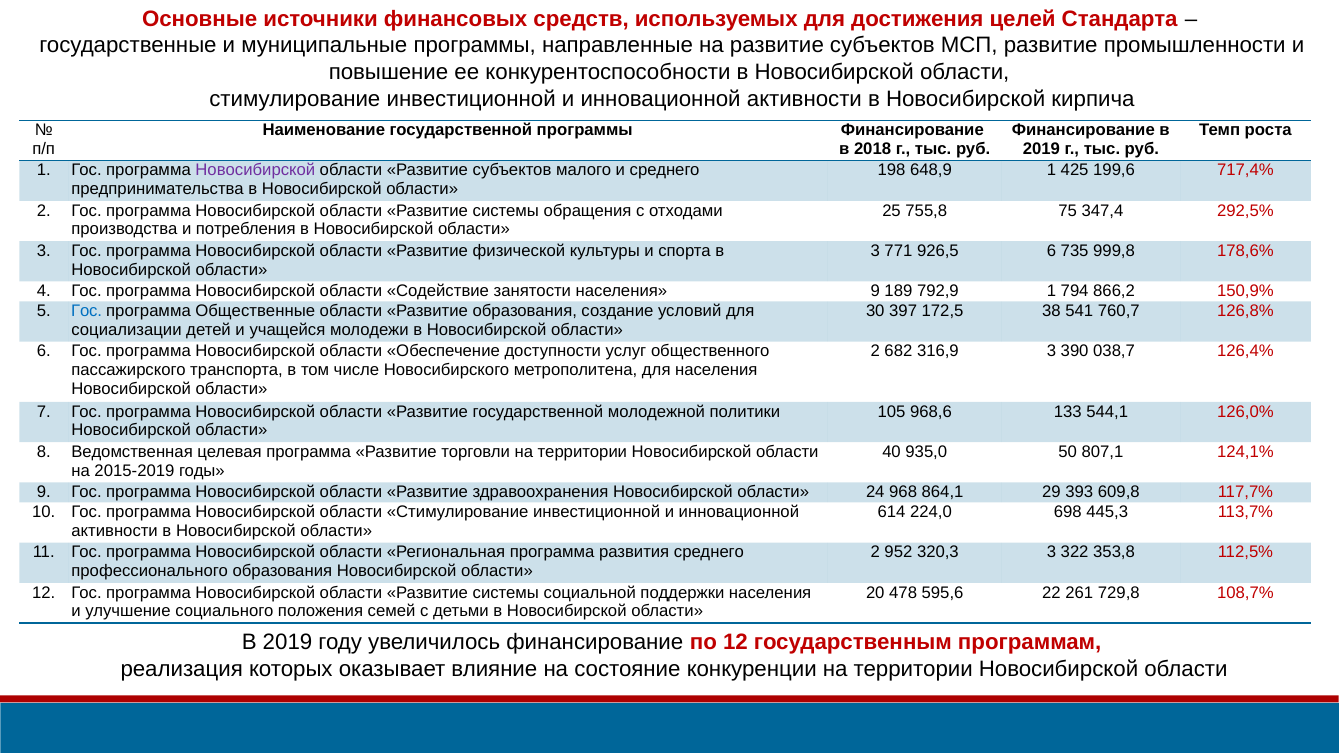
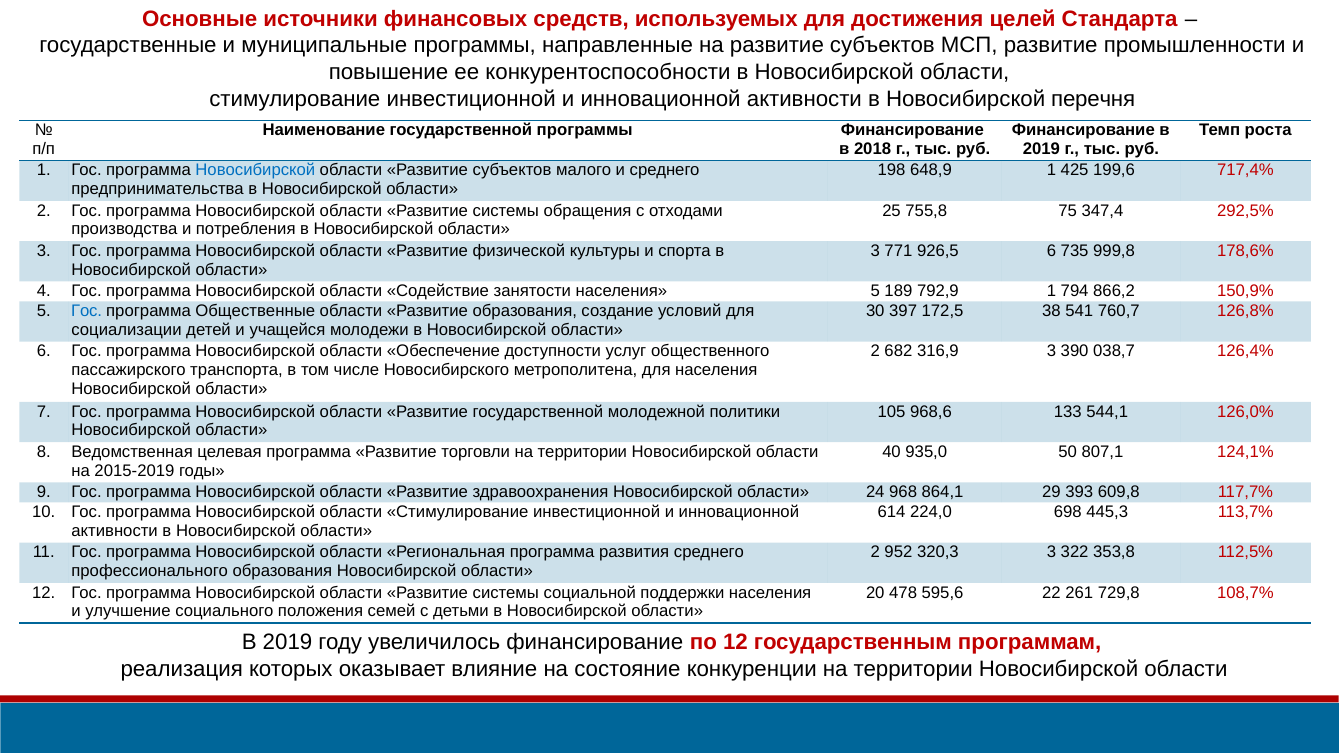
кирпича: кирпича -> перечня (1093, 99)
Новосибирской colour: purple -> blue (255, 170)
населения 9: 9 -> 5 (875, 291)
